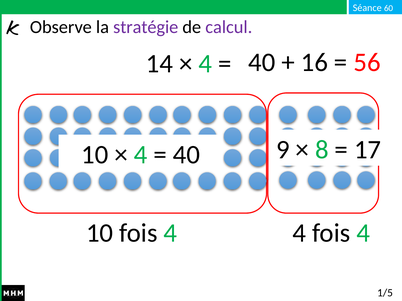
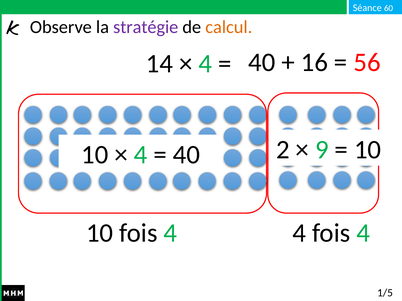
calcul colour: purple -> orange (229, 27)
9: 9 -> 2 (283, 150)
8: 8 -> 9 (322, 150)
17: 17 -> 10 (368, 150)
